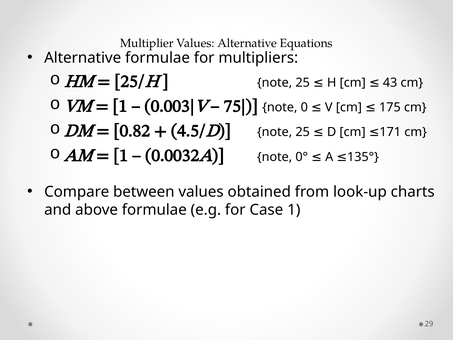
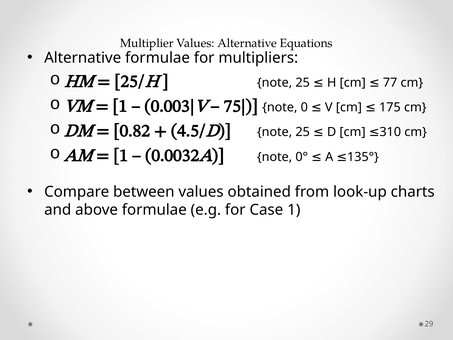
43: 43 -> 77 (390, 83)
171: 171 -> 310 (390, 132)
